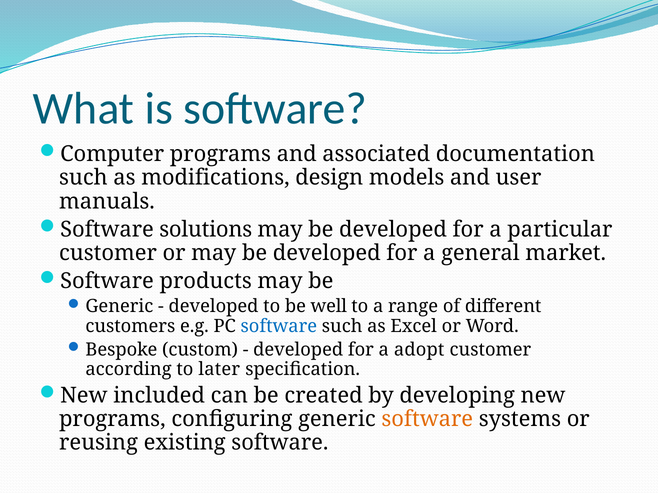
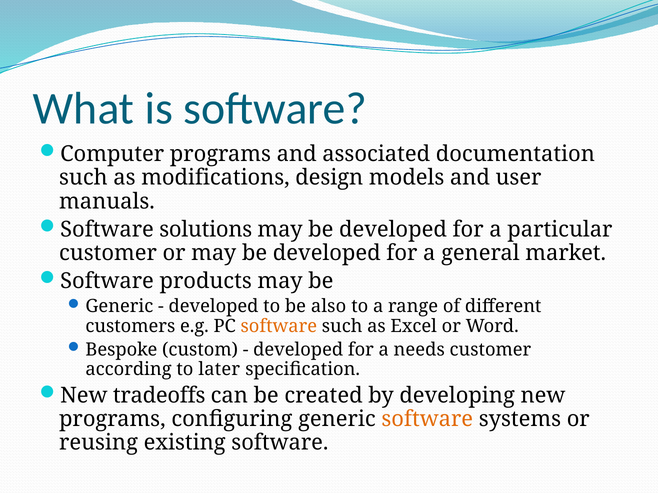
well: well -> also (329, 307)
software colour: blue -> orange (279, 326)
adopt: adopt -> needs (419, 350)
included: included -> tradeoffs (159, 396)
